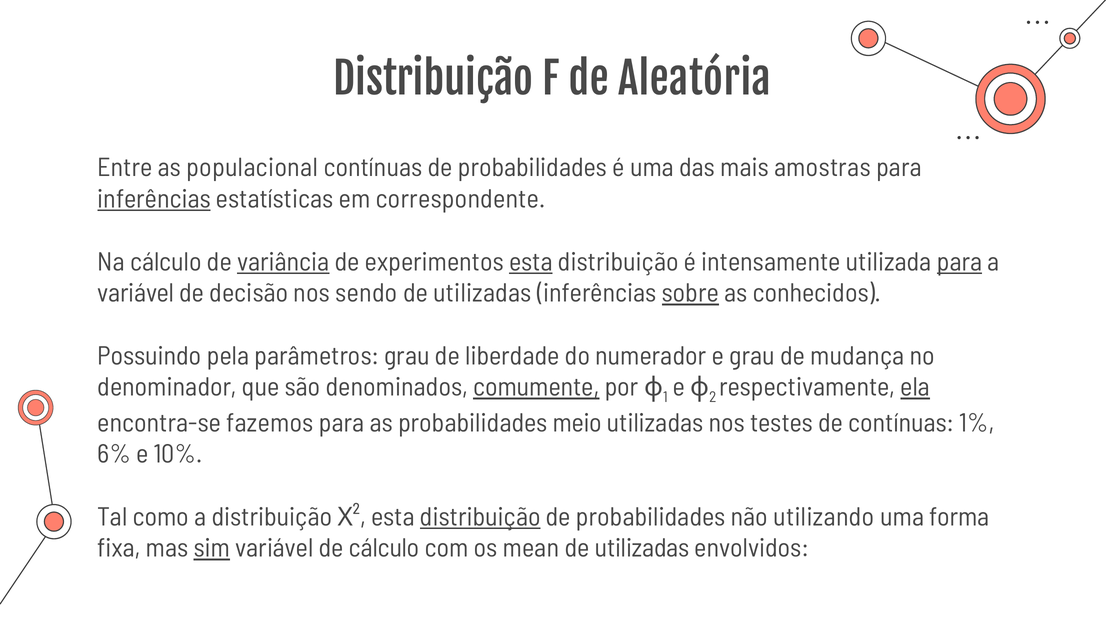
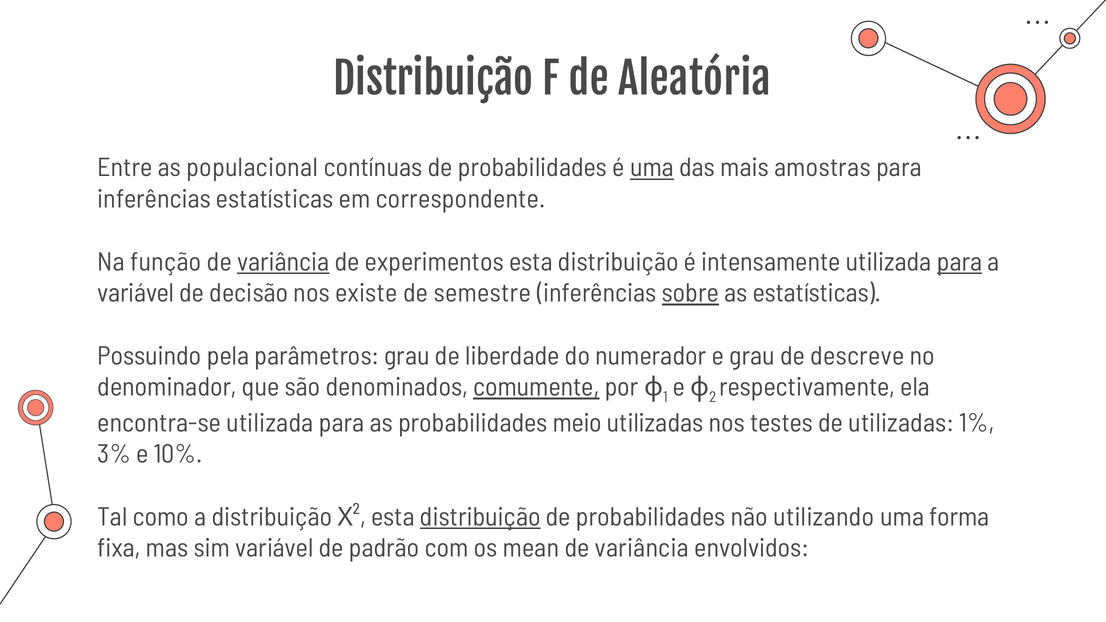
uma underline: none -> present (652, 168)
inferências underline: present -> none (154, 199)
Na cálculo: cálculo -> função (166, 262)
esta underline: present -> none (531, 262)
sendo: sendo -> existe (366, 293)
utilizadas: utilizadas -> semestre (482, 293)
as conhecidos: conhecidos -> estatísticas (817, 293)
mudança: mudança -> descreve (857, 356)
ela underline: present -> none (915, 387)
encontra-se fazemos: fazemos -> utilizada (270, 423)
de contínuas: contínuas -> utilizadas (901, 423)
6%: 6% -> 3% (114, 454)
sim underline: present -> none (212, 548)
de cálculo: cálculo -> padrão (384, 548)
utilizadas: utilizadas -> variância (642, 548)
